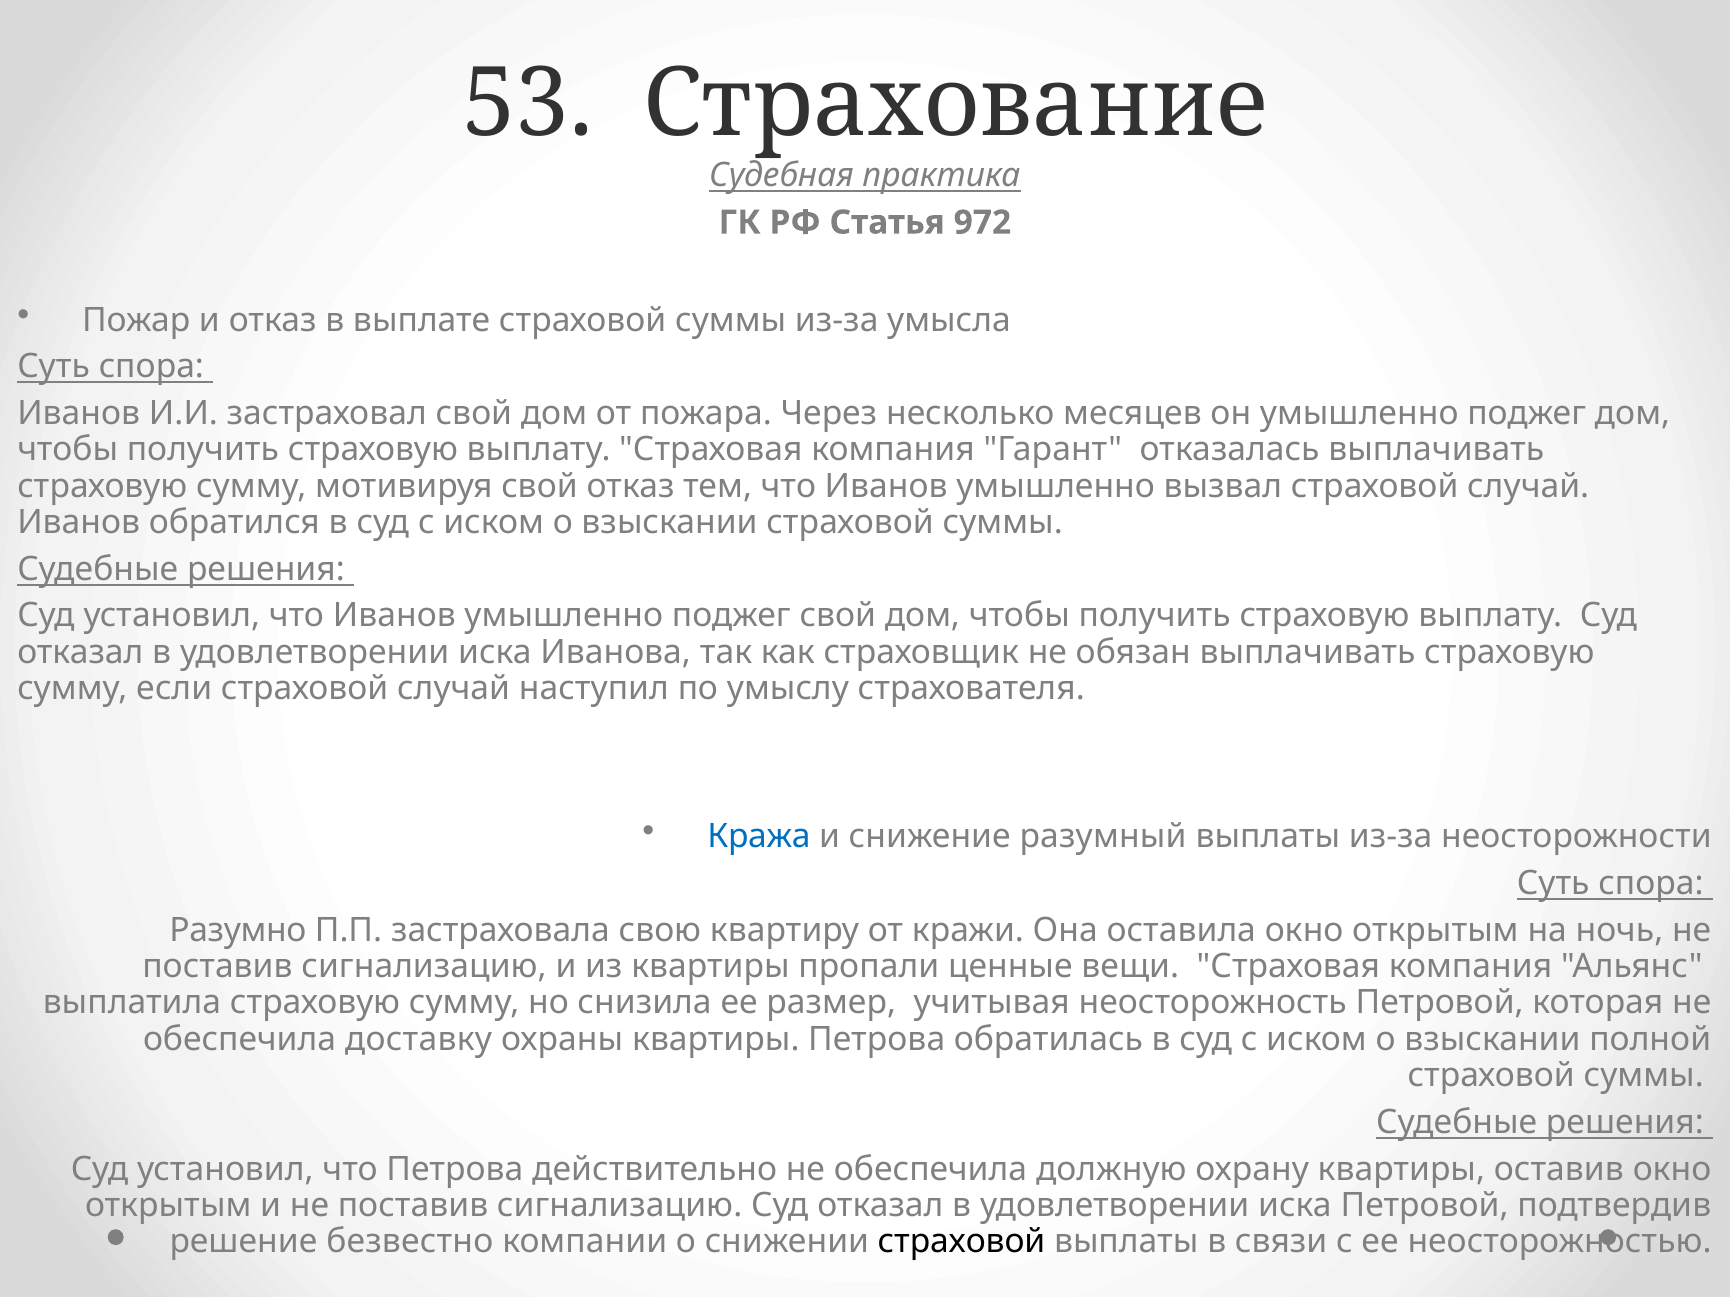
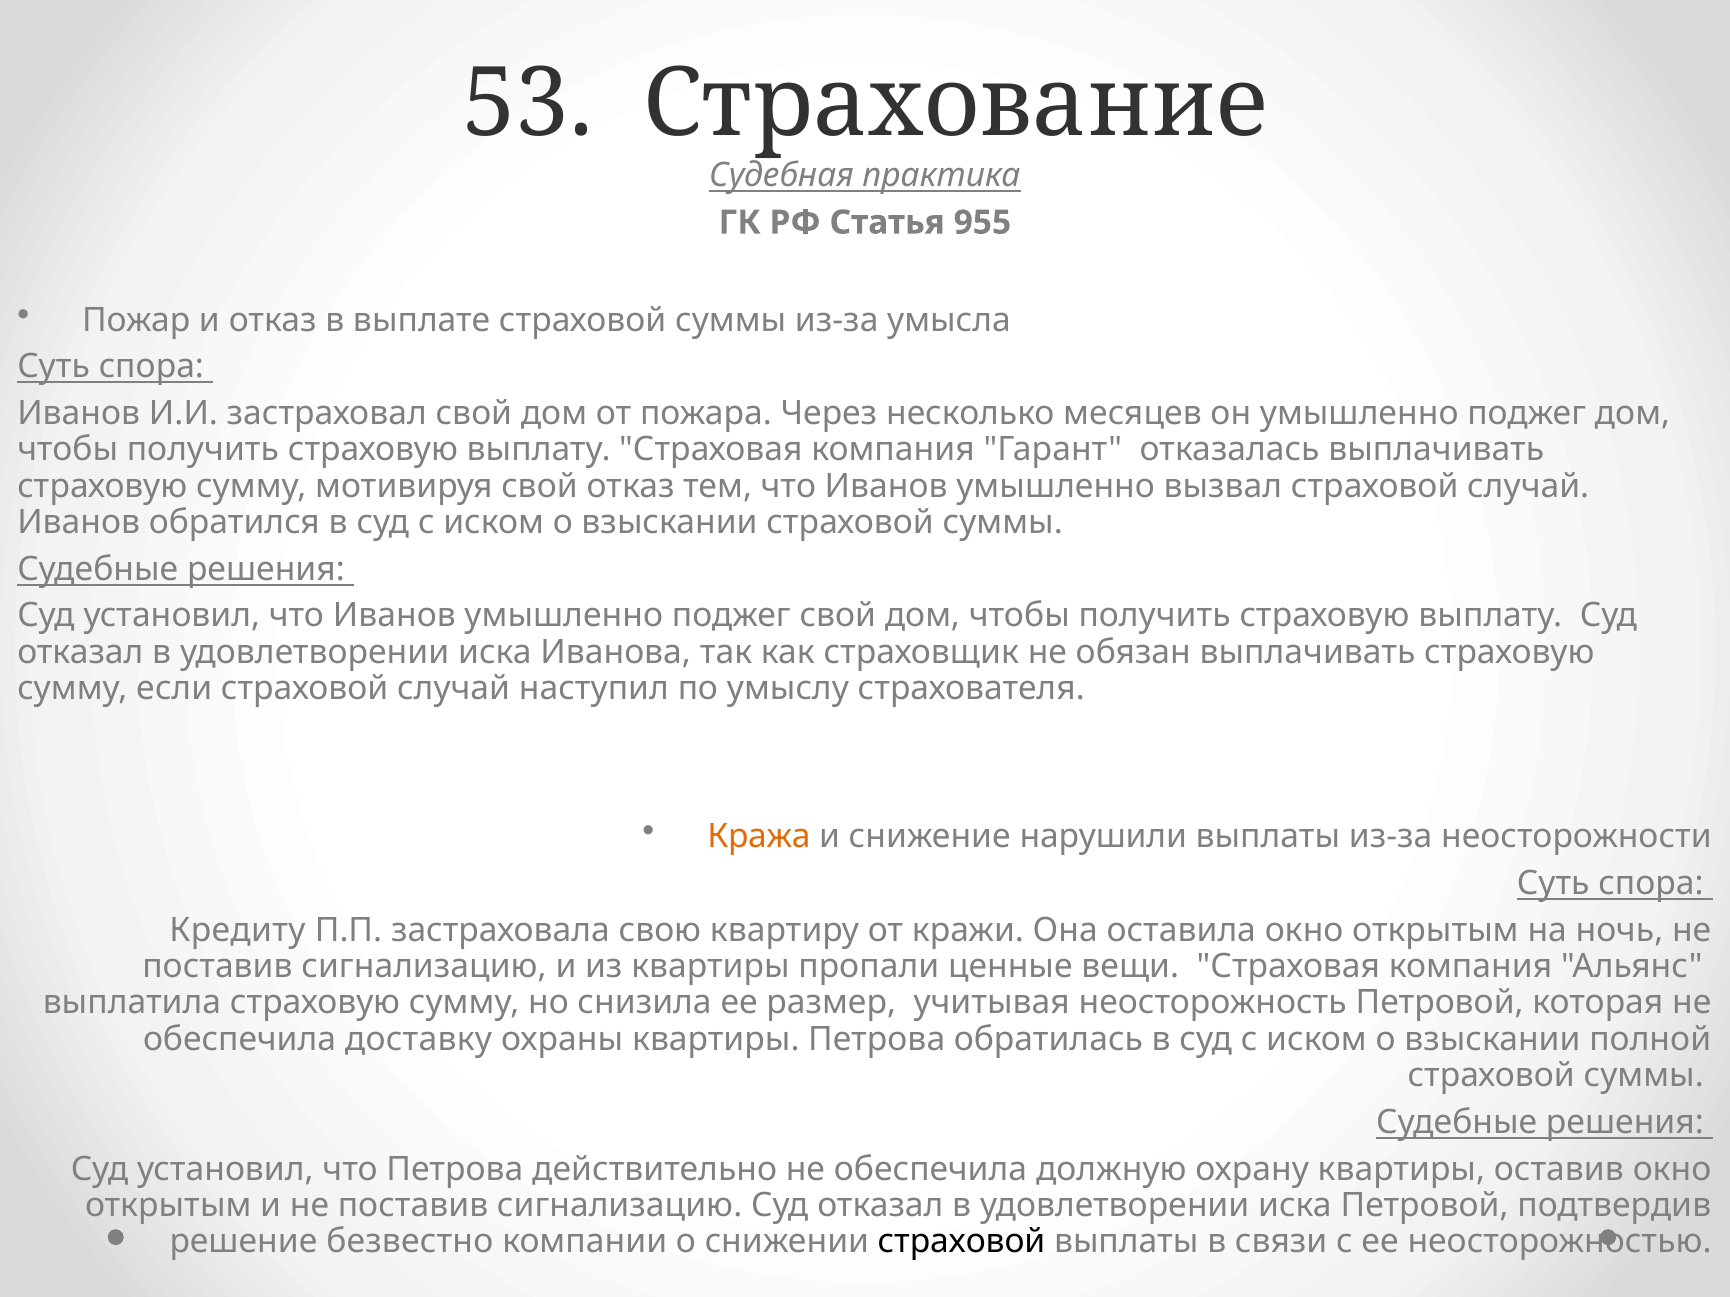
972: 972 -> 955 (982, 223)
Кража colour: blue -> orange (759, 837)
разумный: разумный -> нарушили (1103, 837)
Разумно: Разумно -> Кредиту (238, 930)
